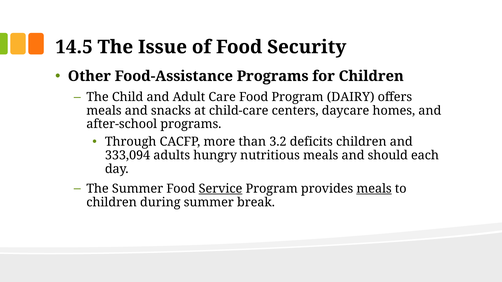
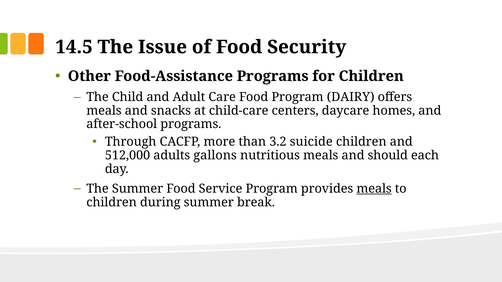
deficits: deficits -> suicide (311, 142)
333,094: 333,094 -> 512,000 (128, 156)
hungry: hungry -> gallons (215, 156)
Service underline: present -> none (221, 189)
